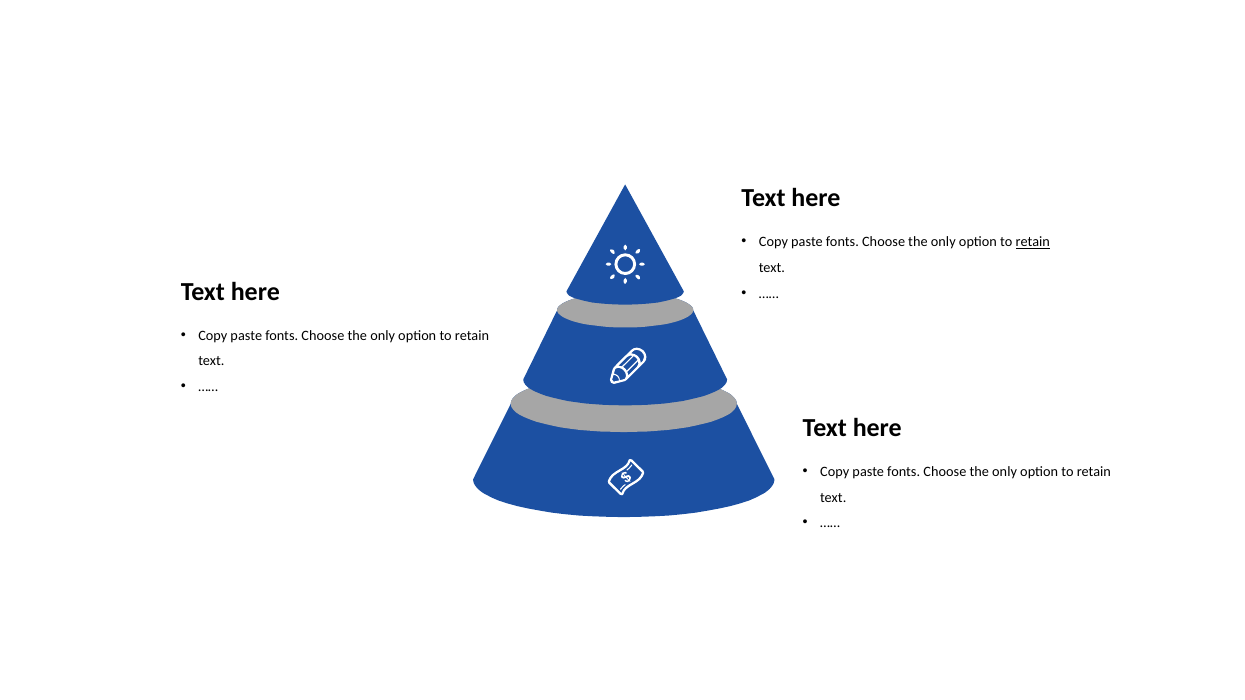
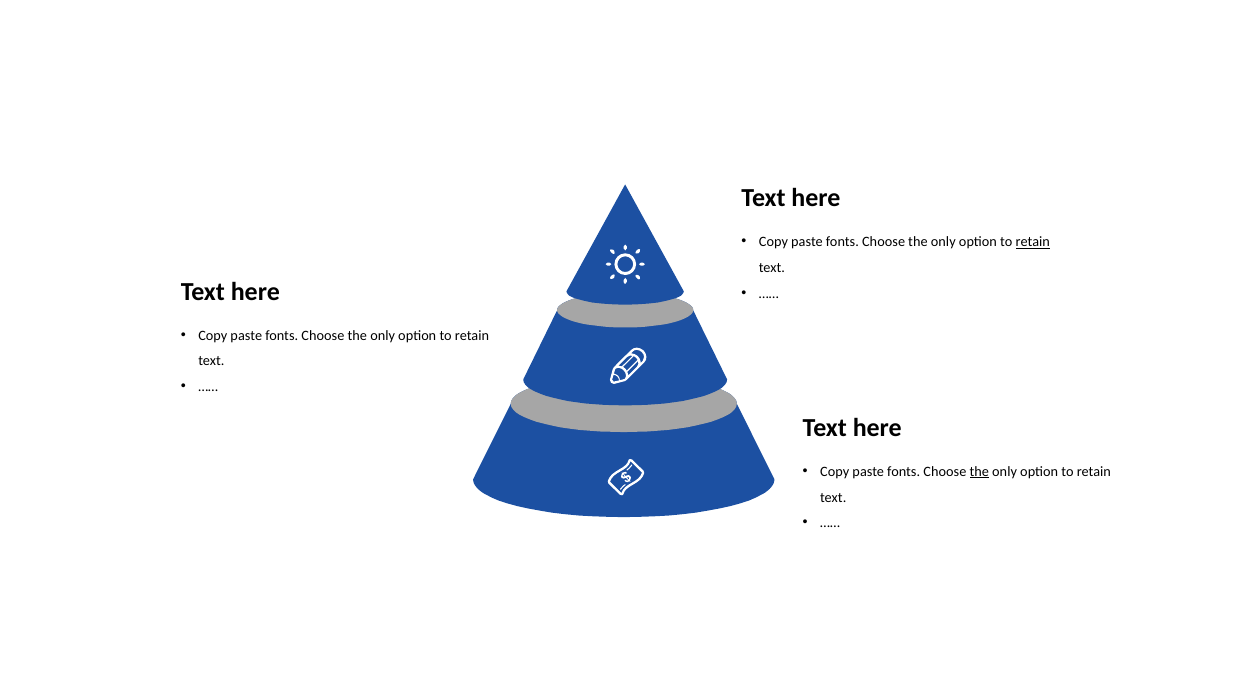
the underline: none -> present (979, 472)
